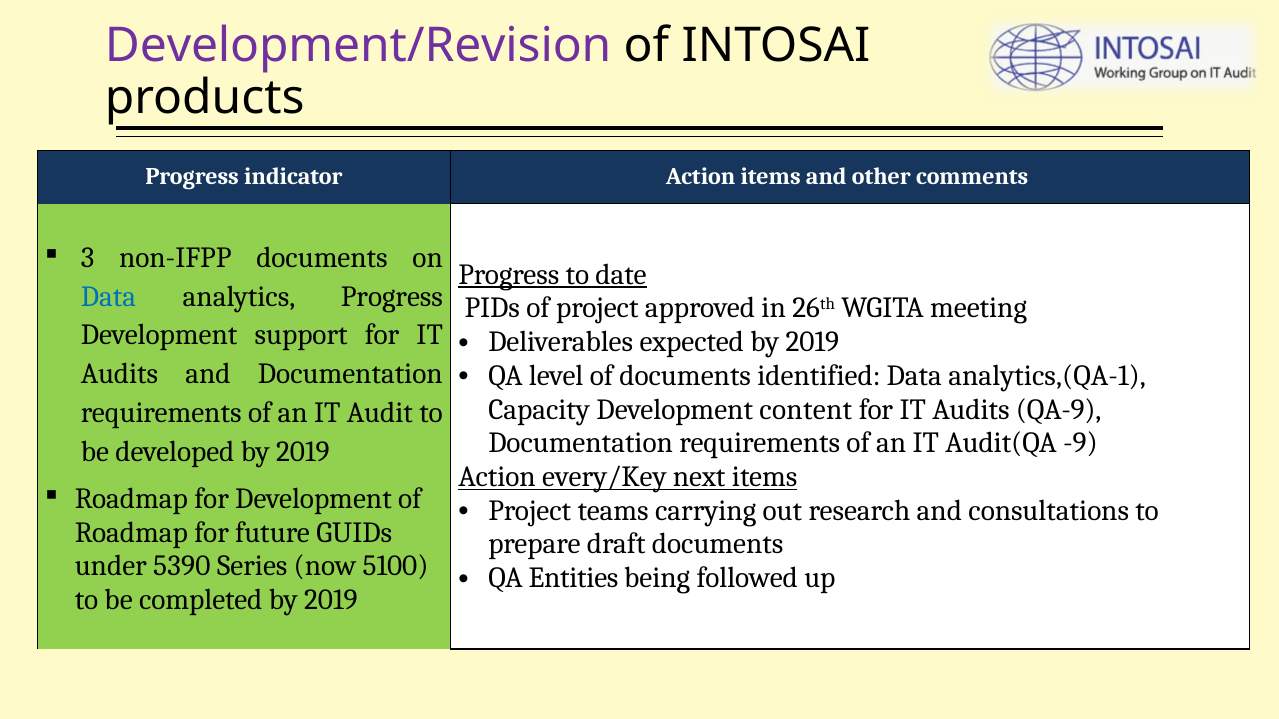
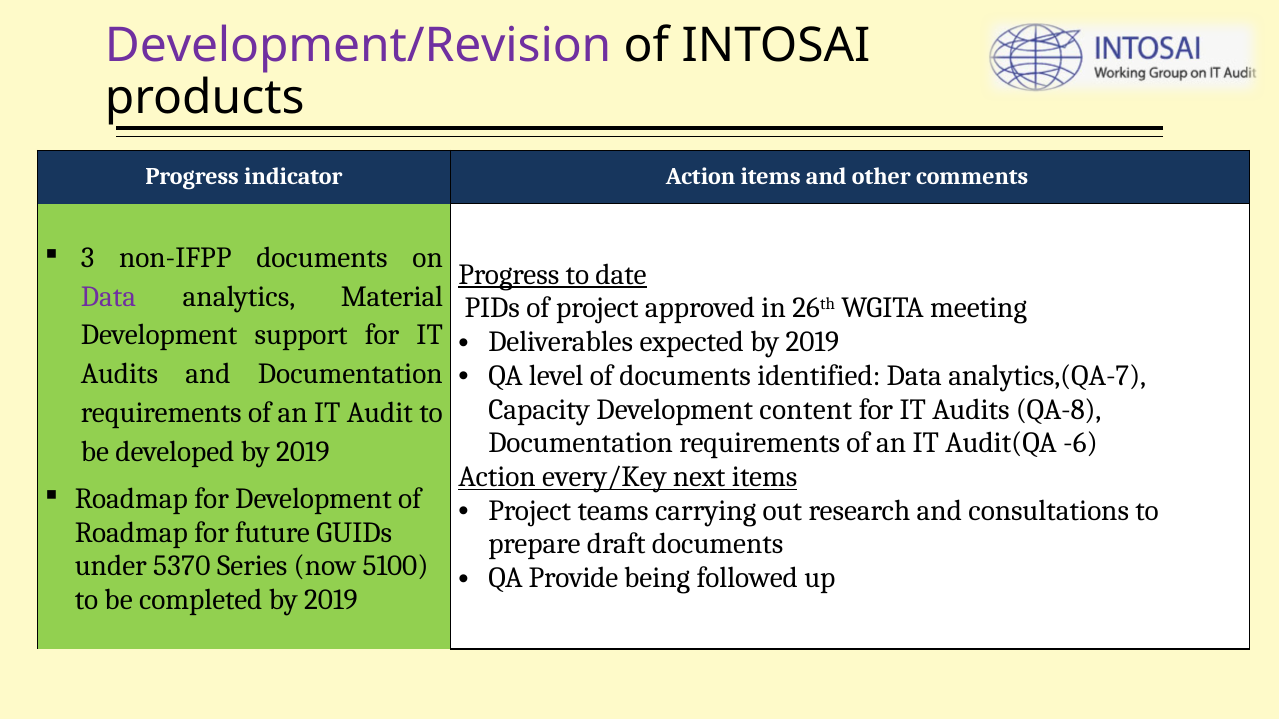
Data colour: blue -> purple (108, 297)
analytics Progress: Progress -> Material (392, 297)
analytics,(QA-1: analytics,(QA-1 -> analytics,(QA-7 (1047, 376)
QA-9: QA-9 -> QA-8 (1059, 410)
-9: -9 -> -6 (1080, 443)
5390: 5390 -> 5370 (182, 566)
Entities: Entities -> Provide (573, 578)
